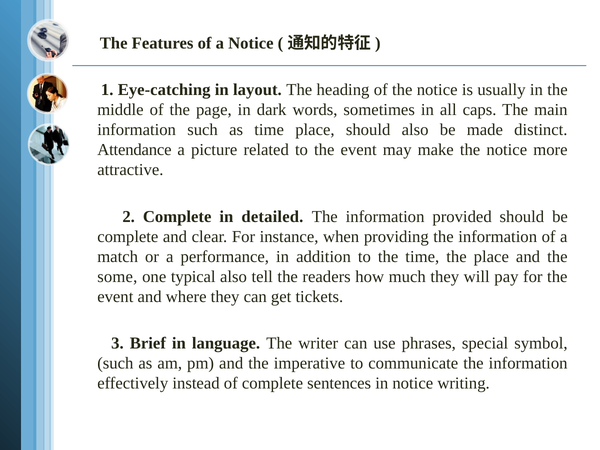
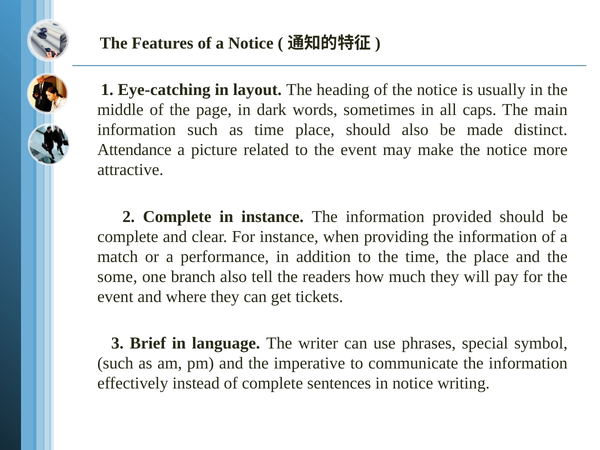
in detailed: detailed -> instance (273, 217)
typical: typical -> branch (193, 277)
